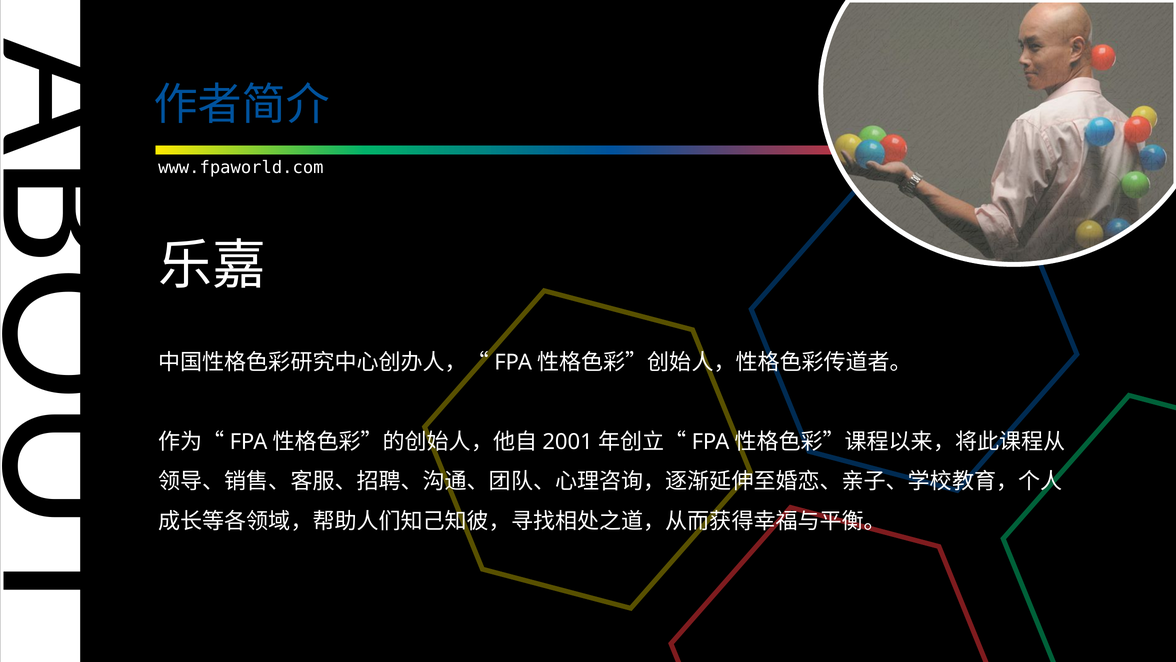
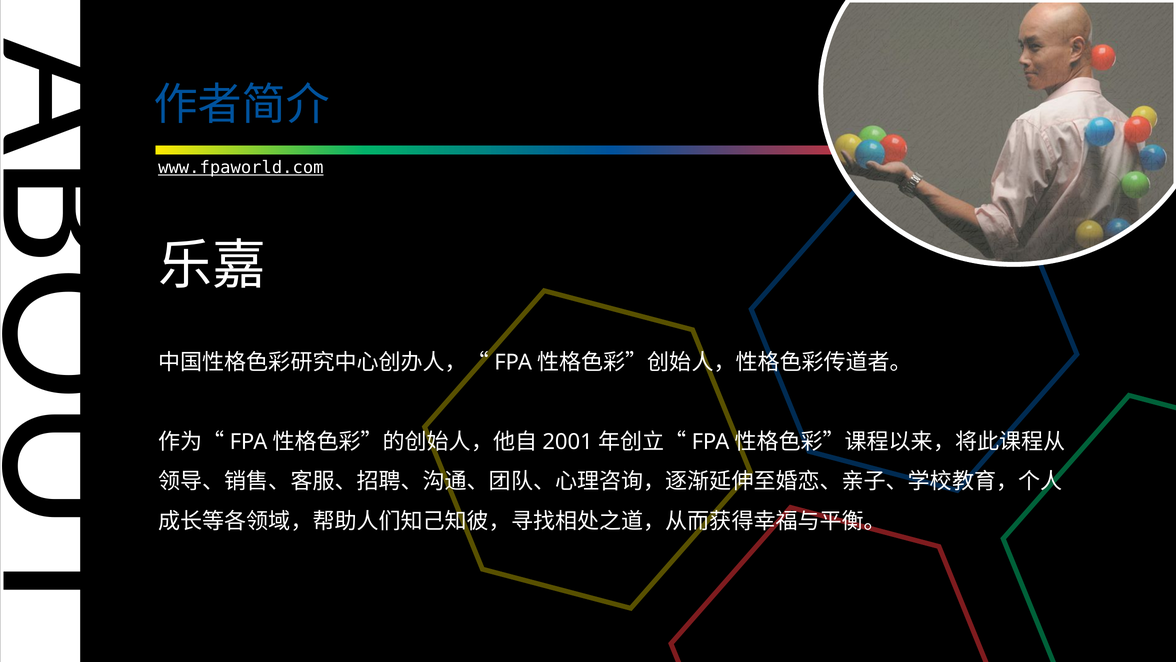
www.fpaworld.com underline: none -> present (241, 167)
